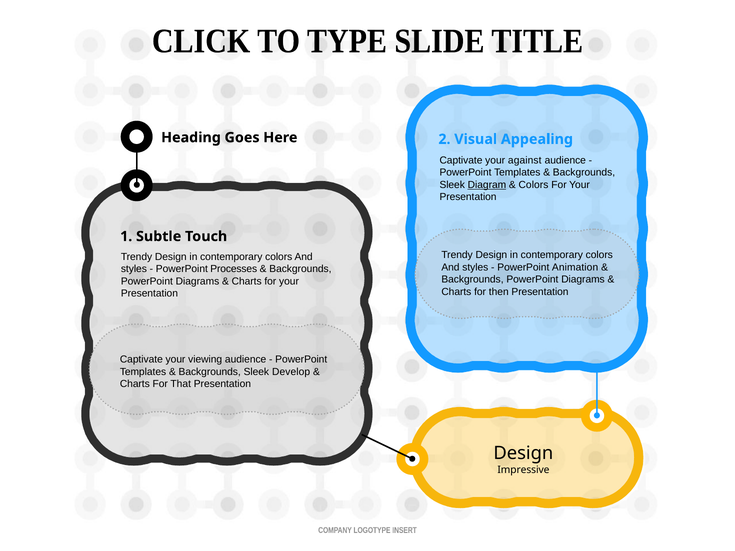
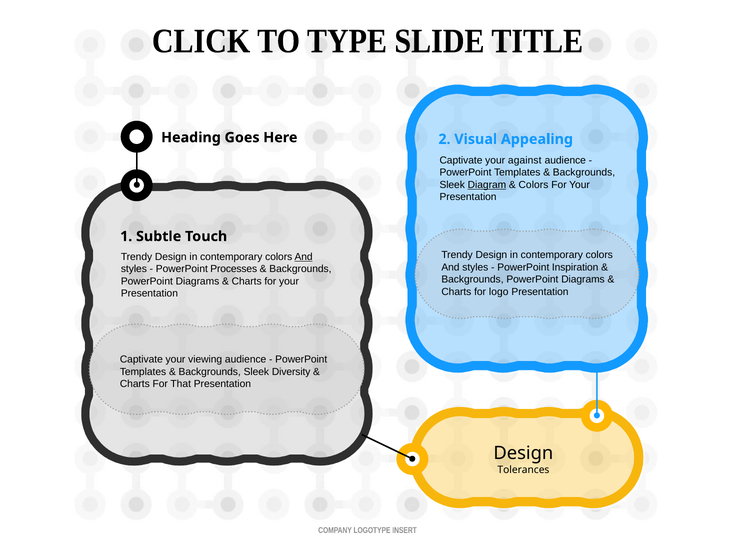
And underline: none -> present (304, 257)
Animation: Animation -> Inspiration (575, 267)
then: then -> logo (499, 292)
Develop: Develop -> Diversity (291, 372)
Impressive: Impressive -> Tolerances (523, 470)
